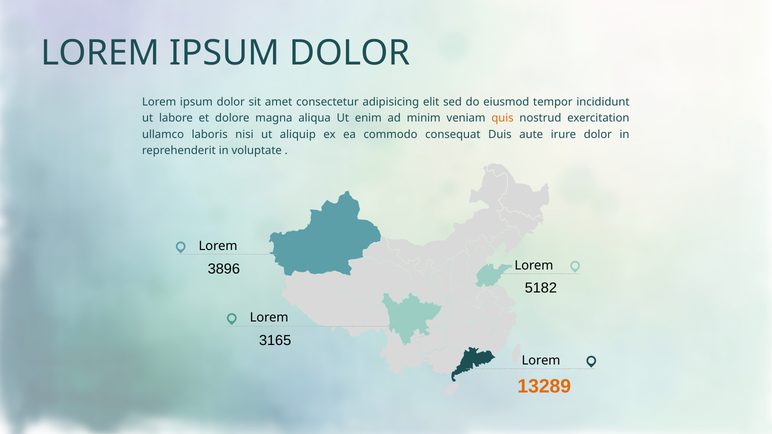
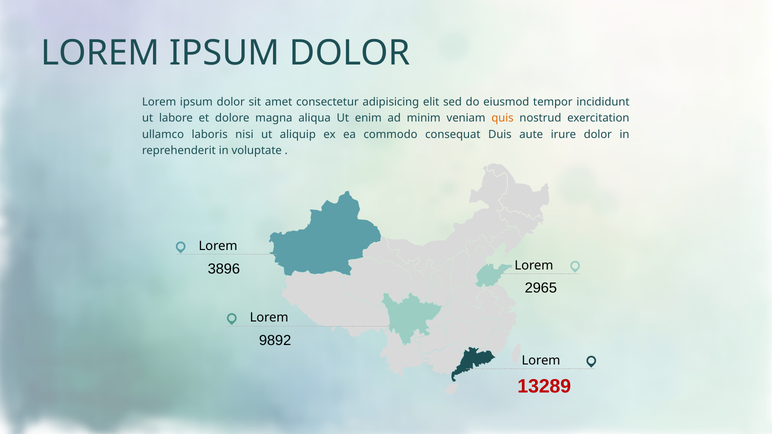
5182: 5182 -> 2965 (541, 288)
3165: 3165 -> 9892 (275, 341)
13289 colour: orange -> red (544, 387)
